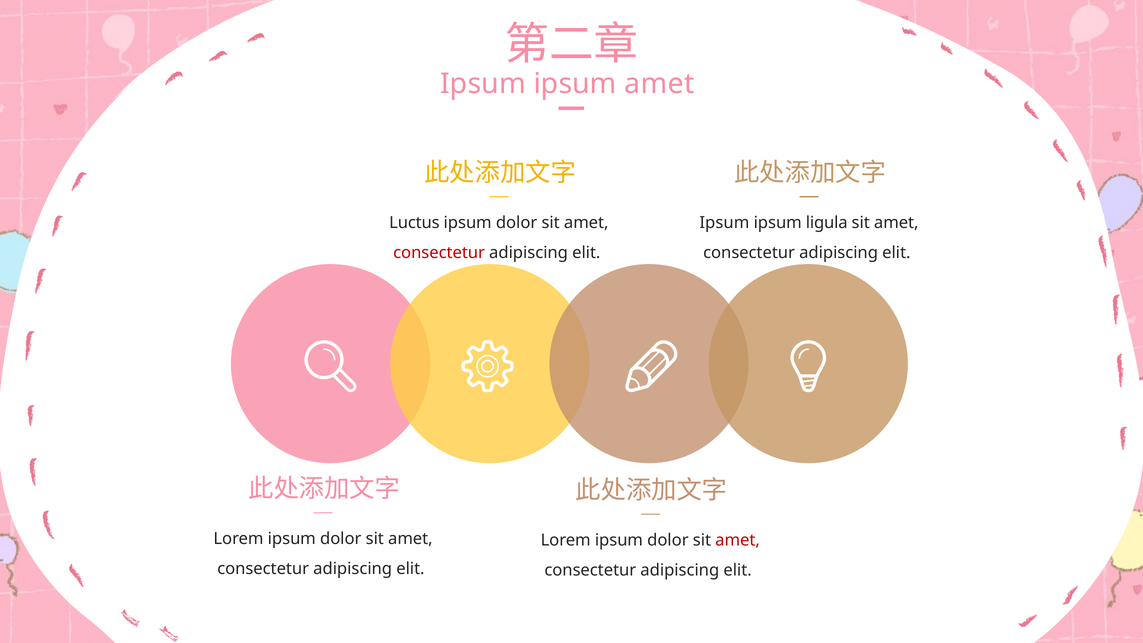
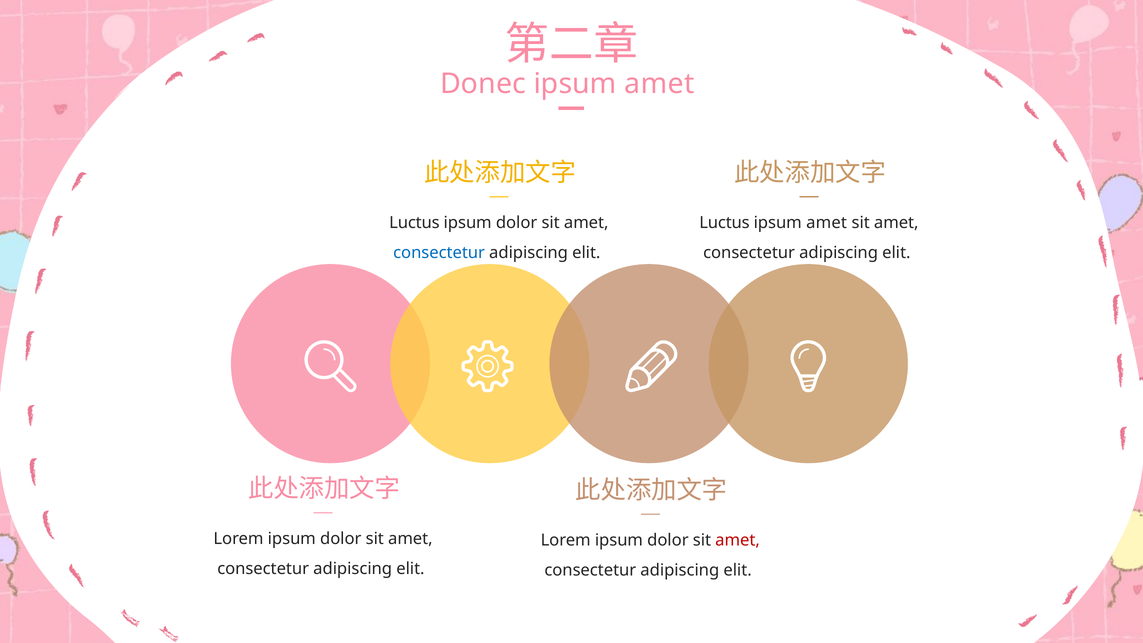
Ipsum: Ipsum -> Donec (483, 84)
Ipsum: Ipsum -> Luctus (724, 223)
ligula: ligula -> amet (827, 223)
consectetur colour: red -> blue (439, 253)
